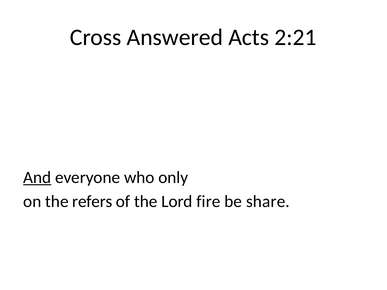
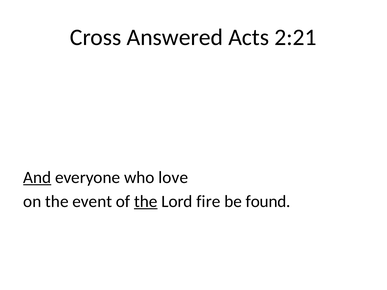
only: only -> love (173, 178)
refers: refers -> event (92, 202)
the underline: none -> present (146, 202)
share: share -> found (268, 202)
